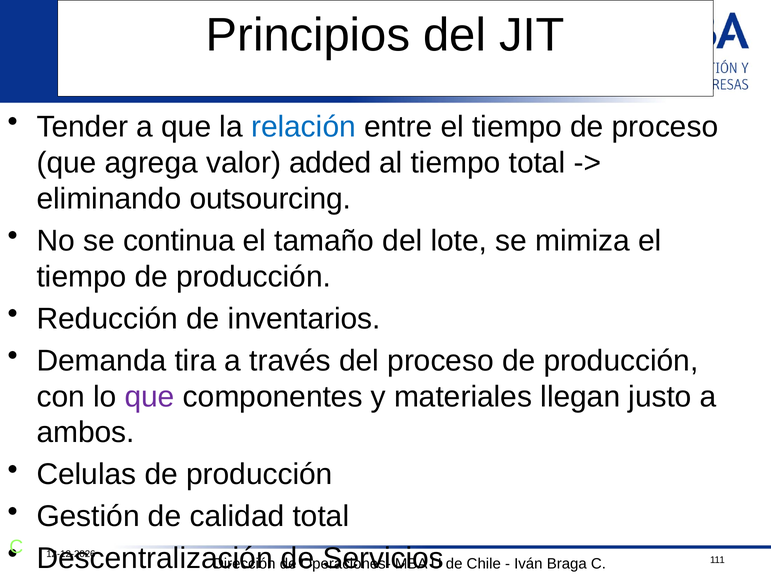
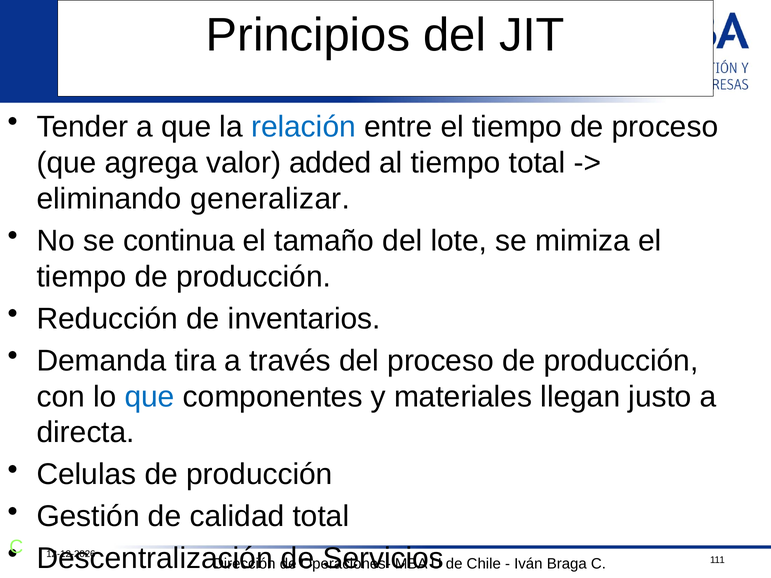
outsourcing: outsourcing -> generalizar (270, 199)
que colour: purple -> blue (150, 397)
ambos: ambos -> directa (86, 433)
